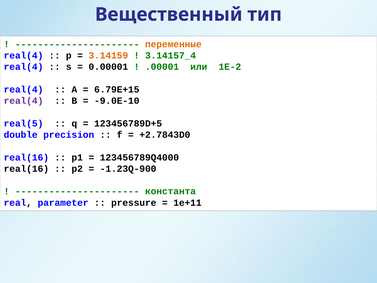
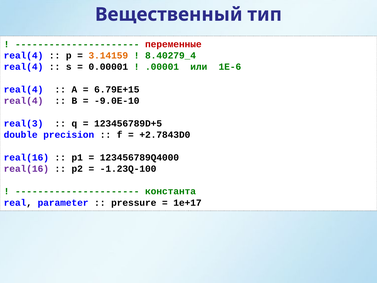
переменные colour: orange -> red (173, 44)
3.14157_4: 3.14157_4 -> 8.40279_4 (171, 55)
1E-2: 1E-2 -> 1E-6 (230, 67)
real(5: real(5 -> real(3 (23, 123)
real(16 colour: black -> purple (26, 169)
-1.23Q-900: -1.23Q-900 -> -1.23Q-100 (128, 169)
1e+11: 1e+11 -> 1e+17 (187, 202)
